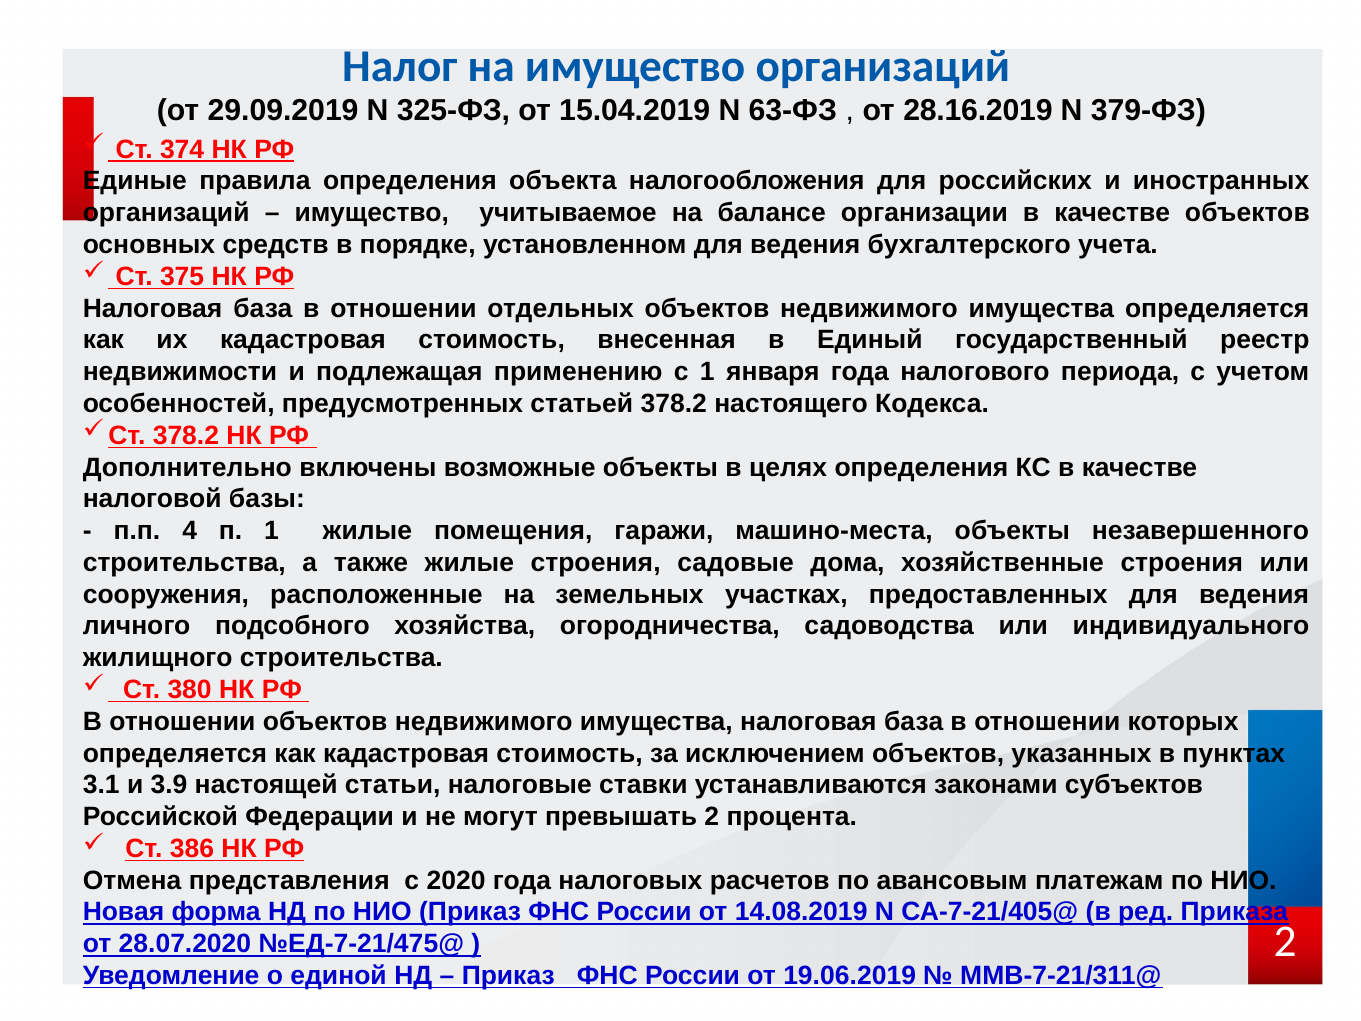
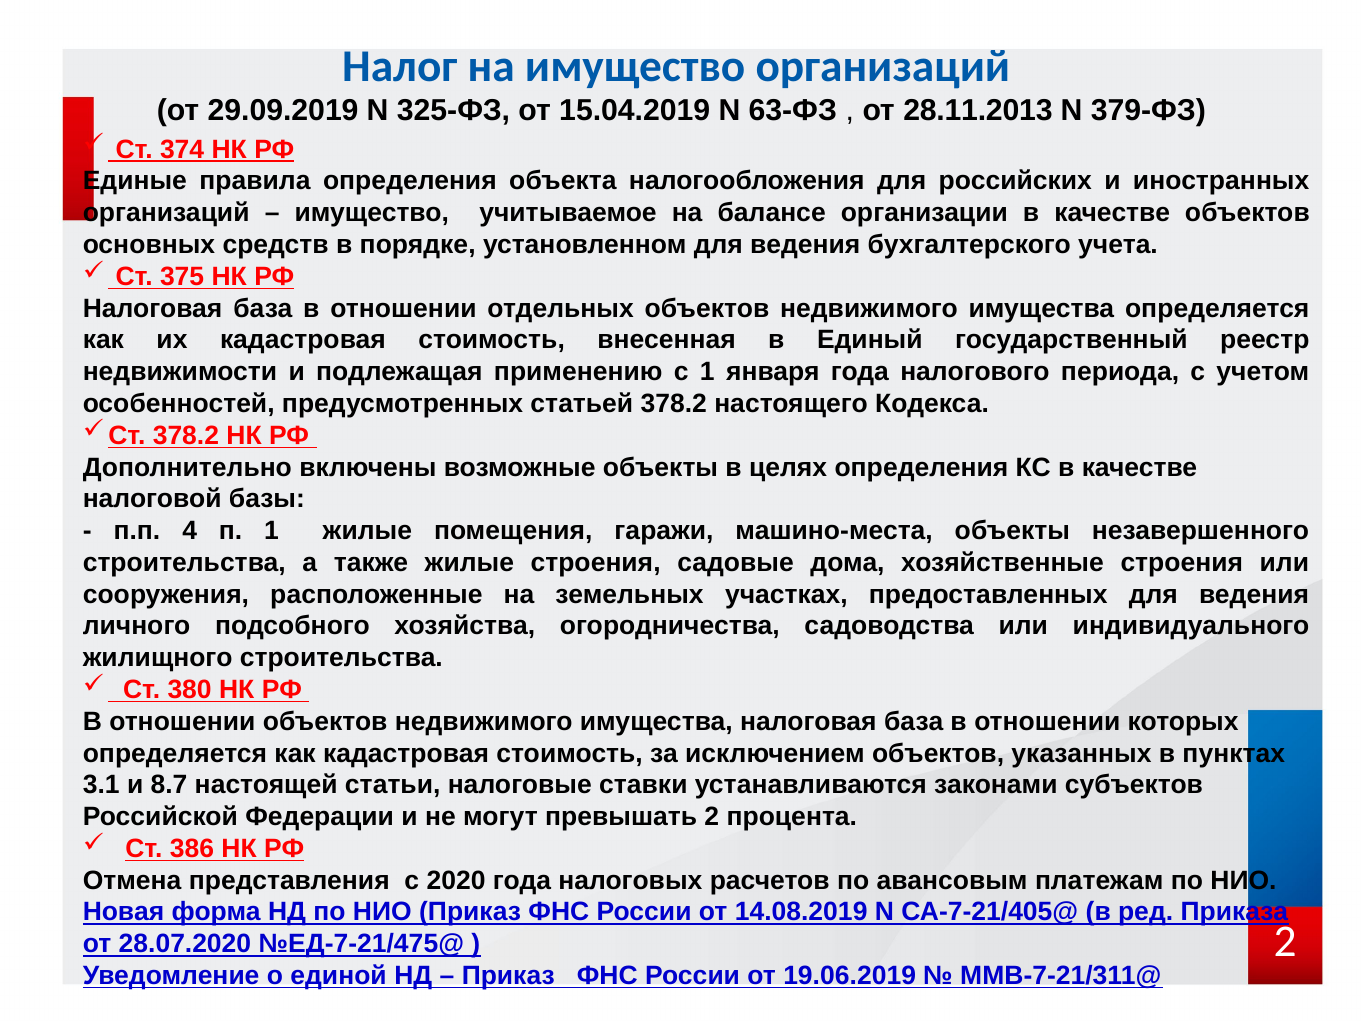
28.16.2019: 28.16.2019 -> 28.11.2013 (978, 111)
3.9: 3.9 -> 8.7 (169, 785)
